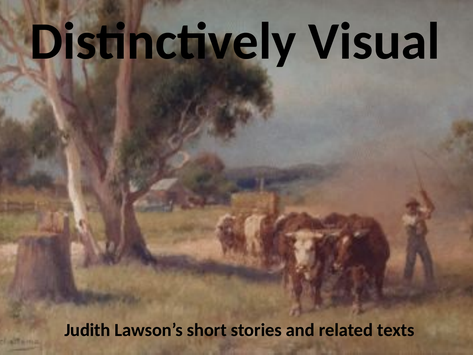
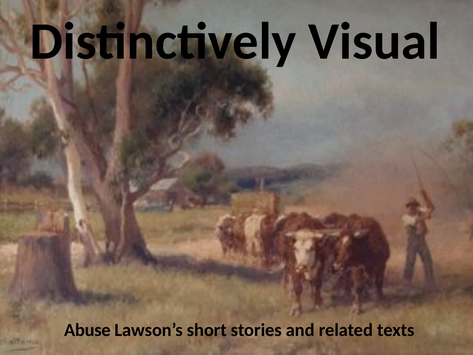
Judith: Judith -> Abuse (87, 330)
